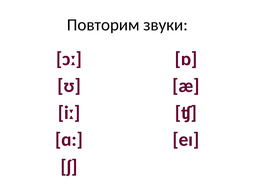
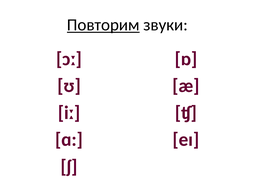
Повторим underline: none -> present (103, 25)
